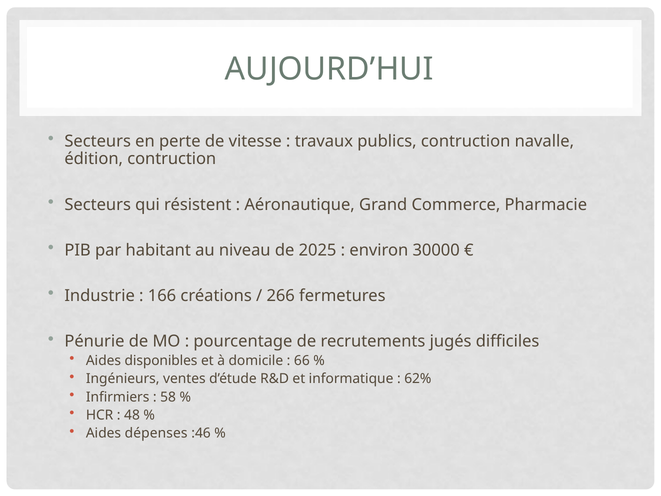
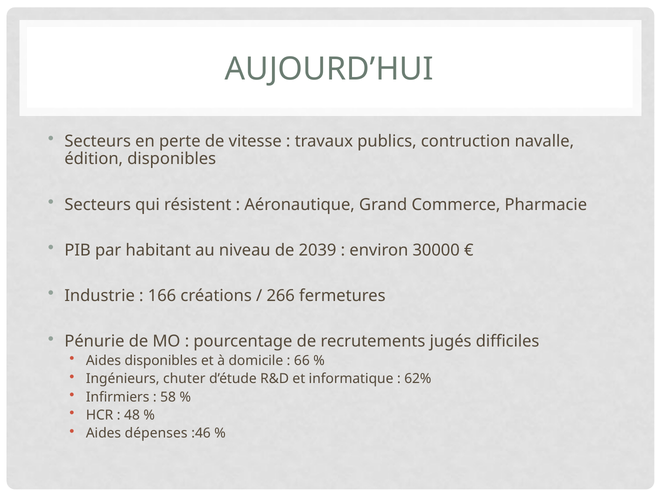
édition contruction: contruction -> disponibles (172, 159)
2025: 2025 -> 2039 (318, 250)
ventes: ventes -> chuter (184, 379)
